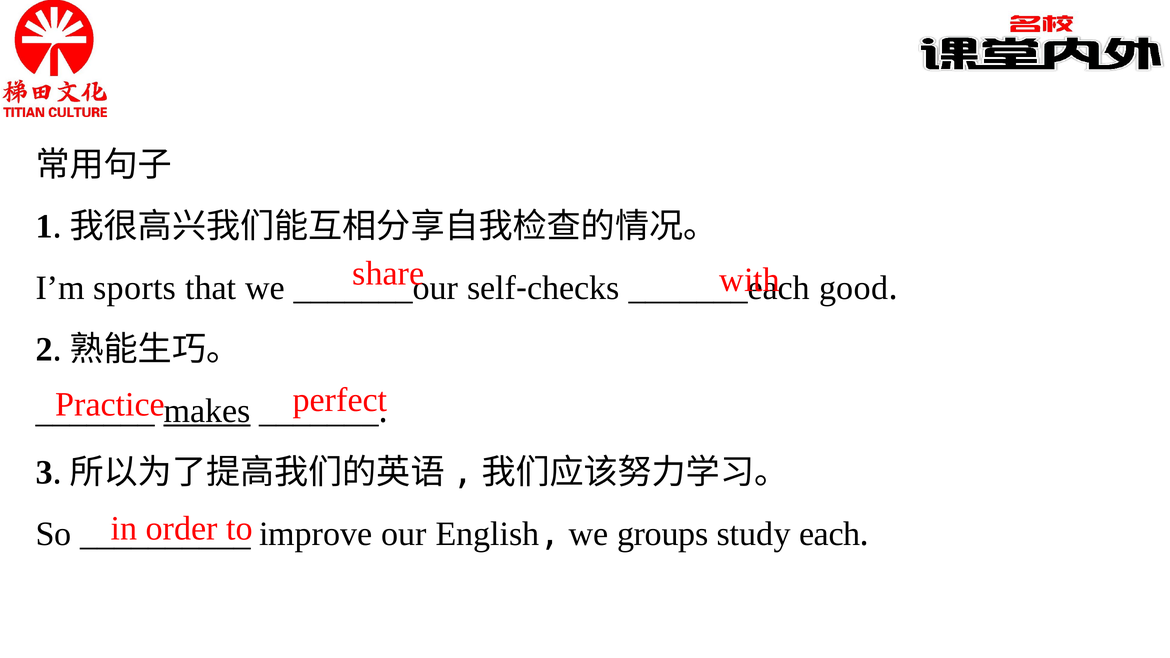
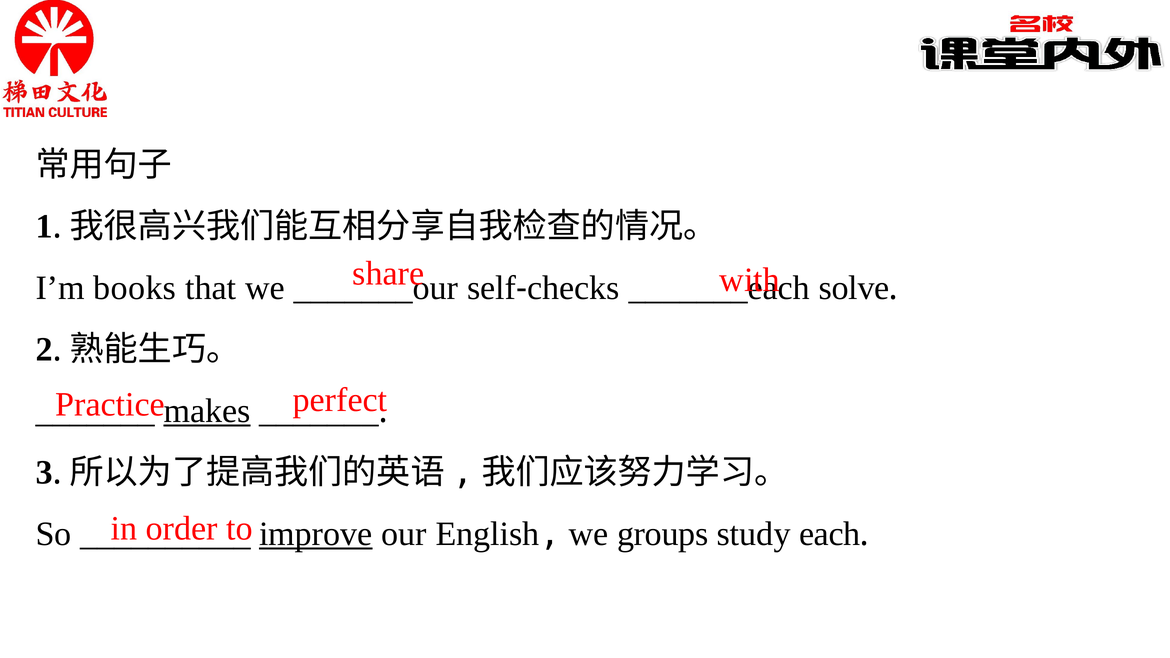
sports: sports -> books (135, 288)
good: good -> solve (854, 288)
improve underline: none -> present (316, 534)
